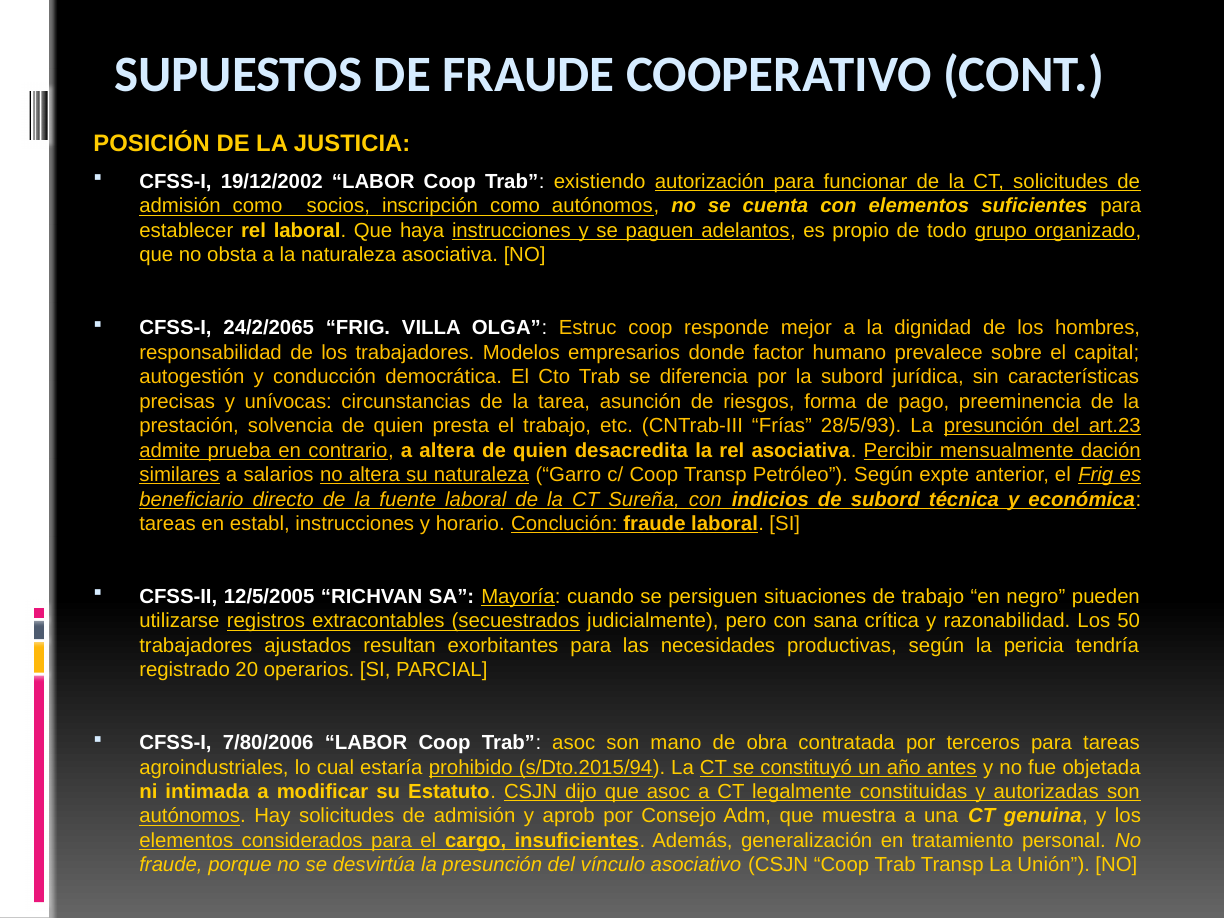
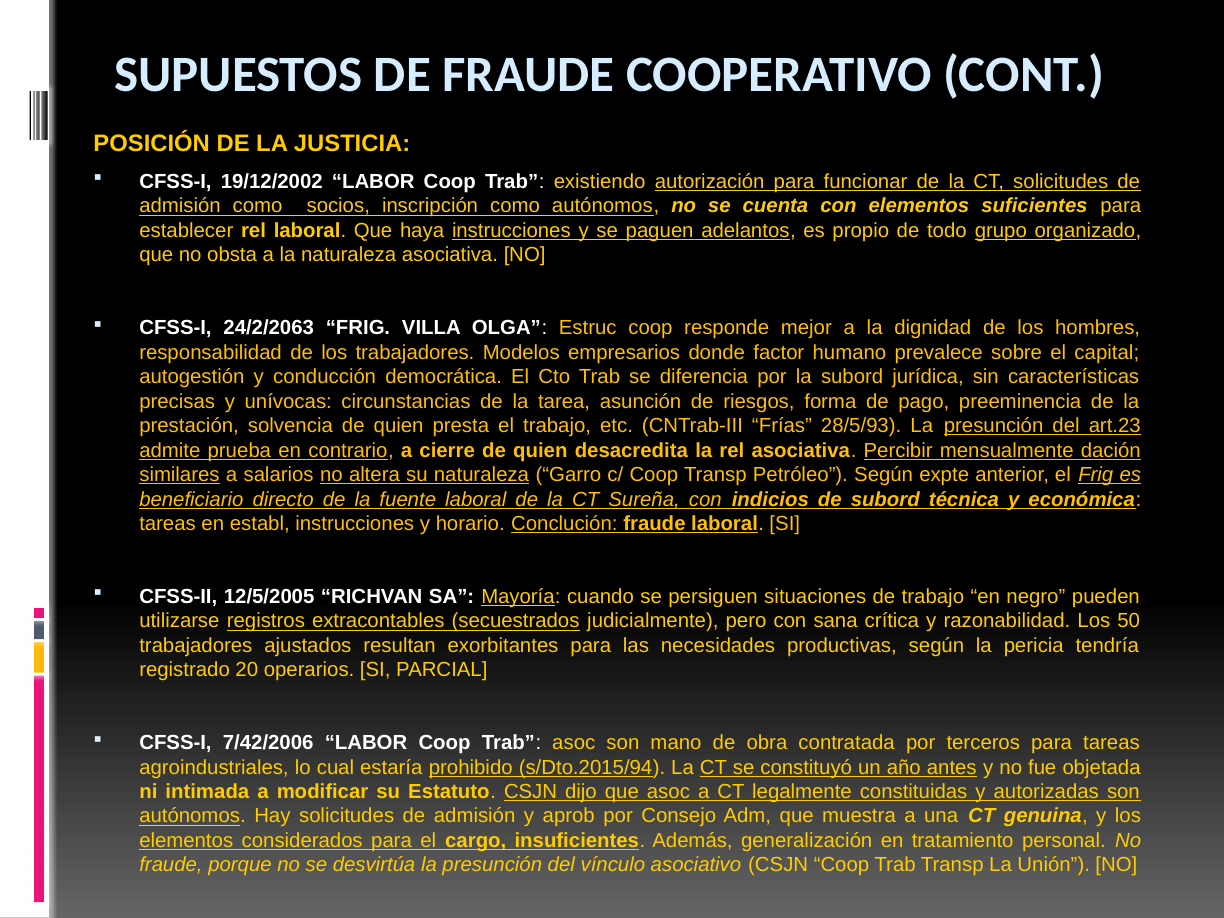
24/2/2065: 24/2/2065 -> 24/2/2063 (269, 328)
a altera: altera -> cierre (447, 450)
7/80/2006: 7/80/2006 -> 7/42/2006 (268, 743)
